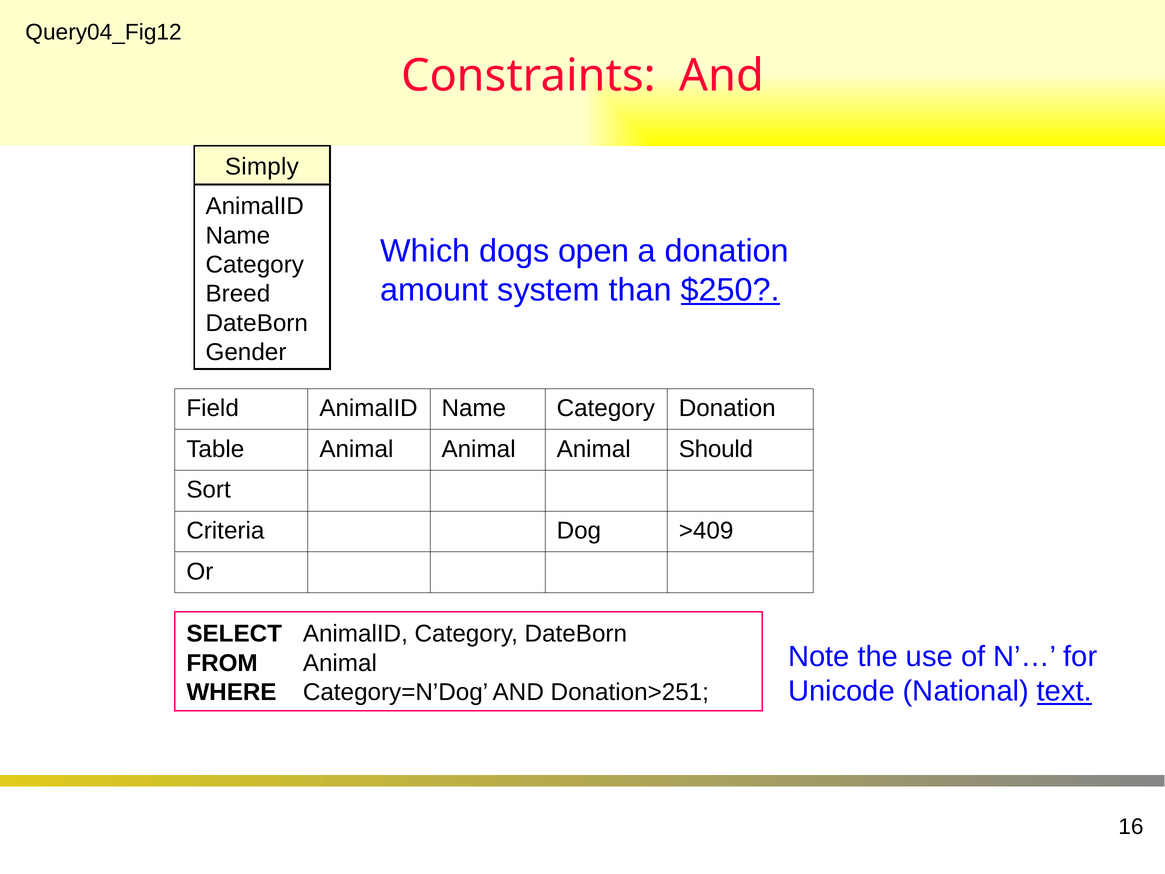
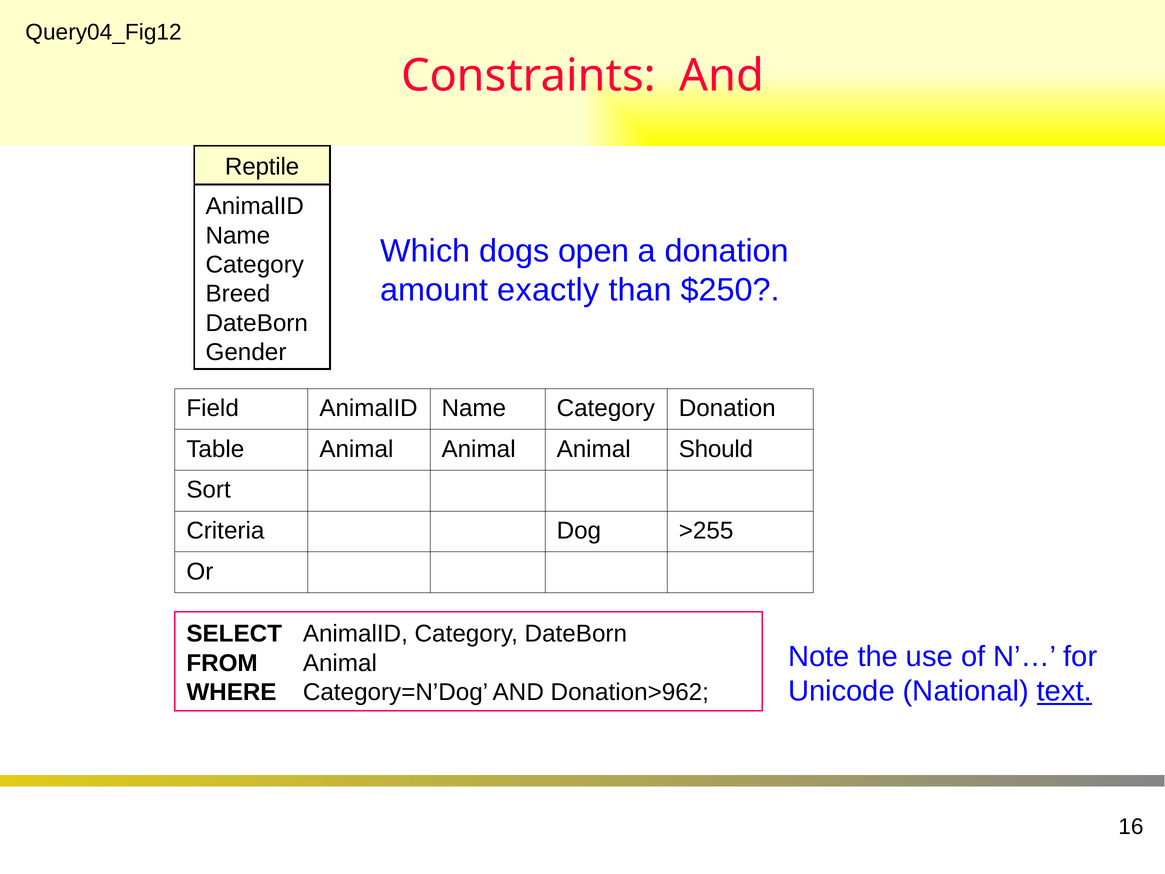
Simply: Simply -> Reptile (262, 167)
system: system -> exactly (548, 290)
$250 underline: present -> none (730, 290)
>409: >409 -> >255 (706, 531)
Donation>251: Donation>251 -> Donation>962 (630, 692)
